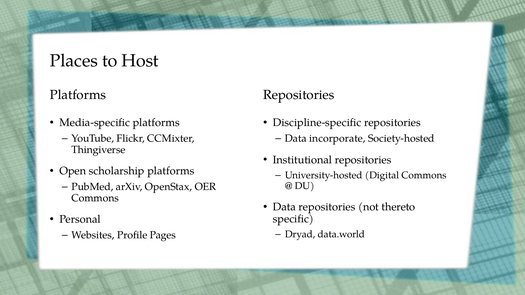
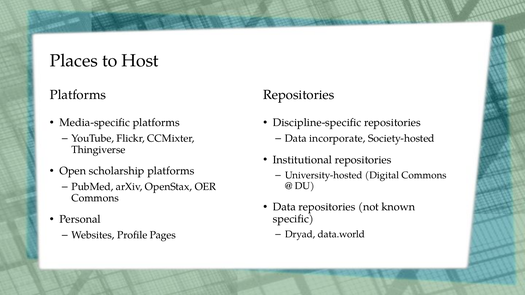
thereto: thereto -> known (398, 207)
